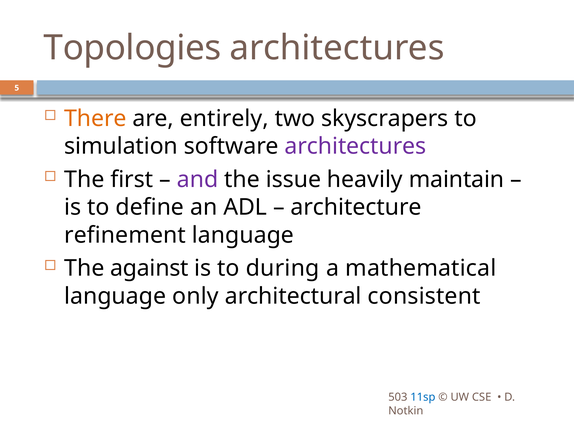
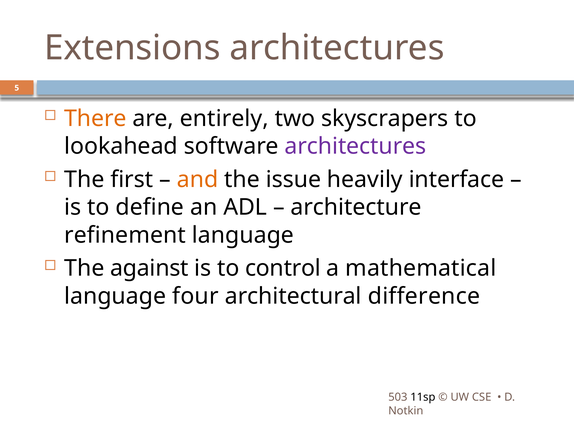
Topologies: Topologies -> Extensions (132, 48)
simulation: simulation -> lookahead (121, 147)
and colour: purple -> orange (197, 180)
maintain: maintain -> interface (456, 180)
during: during -> control (283, 269)
only: only -> four (195, 296)
consistent: consistent -> difference (424, 296)
11sp colour: blue -> black (423, 398)
